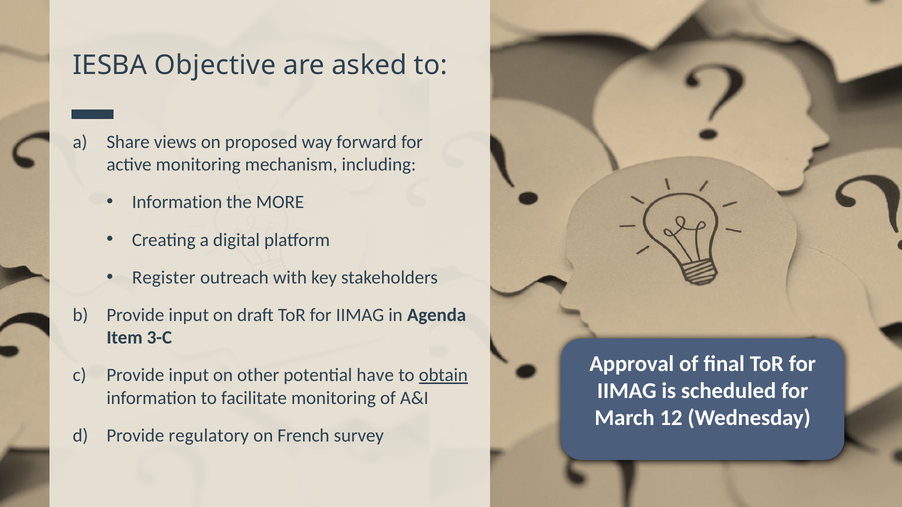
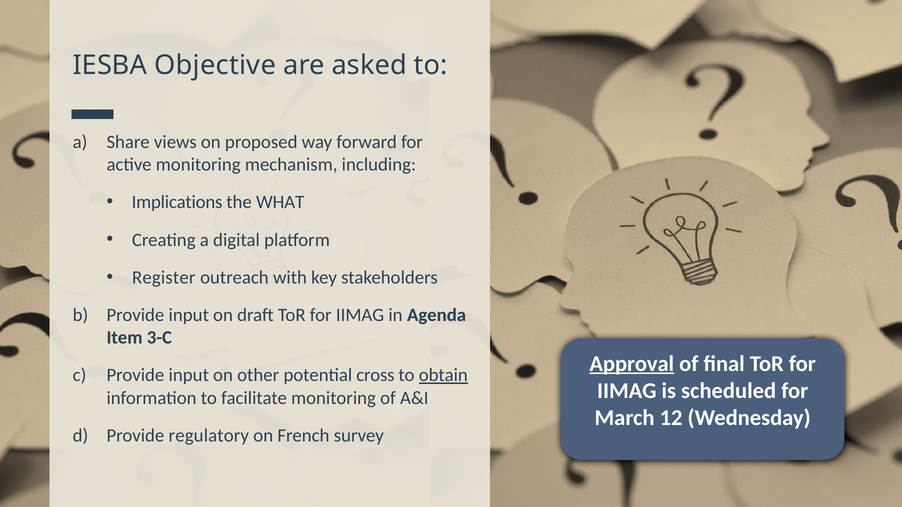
Information: Information -> Implications (177, 202)
MORE: MORE -> WHAT (280, 202)
Approval underline: none -> present (632, 364)
have: have -> cross (375, 376)
